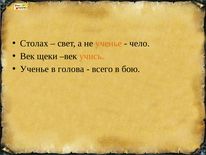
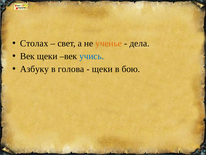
чело: чело -> дела (140, 43)
учись colour: orange -> blue (92, 56)
Ученье: Ученье -> Азбуку (34, 69)
всего: всего -> щеки (102, 69)
